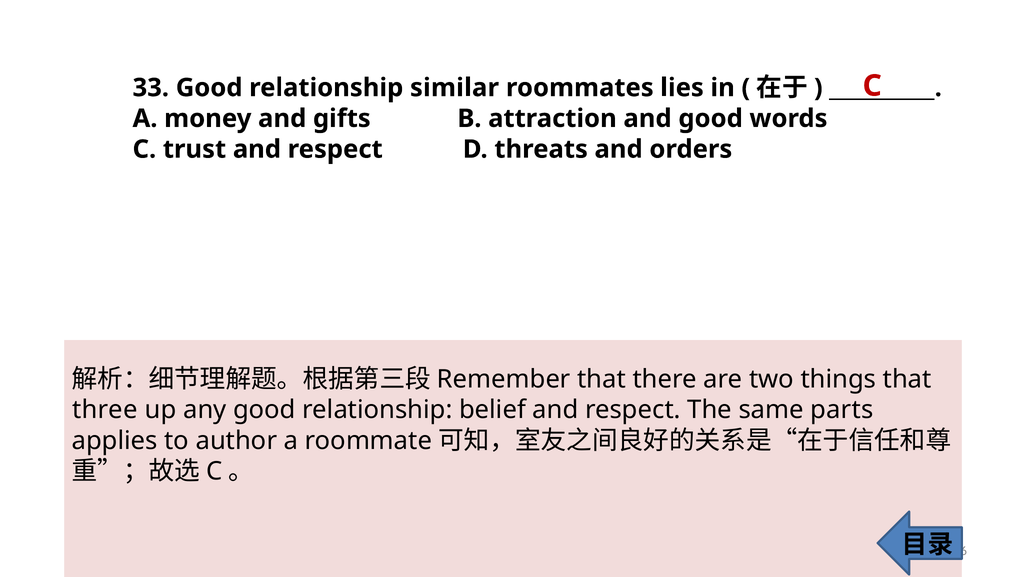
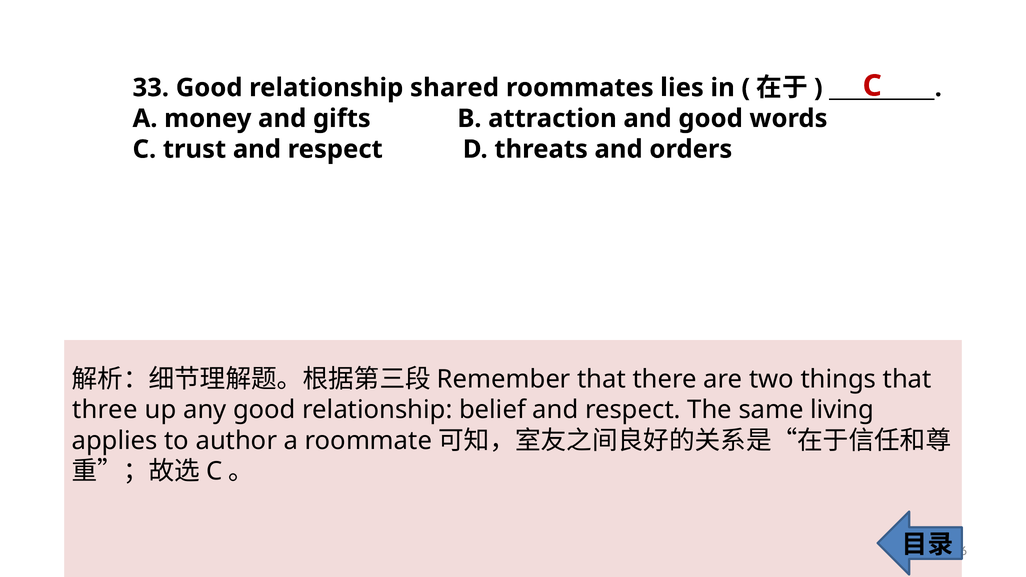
similar: similar -> shared (455, 88)
parts: parts -> living (842, 410)
